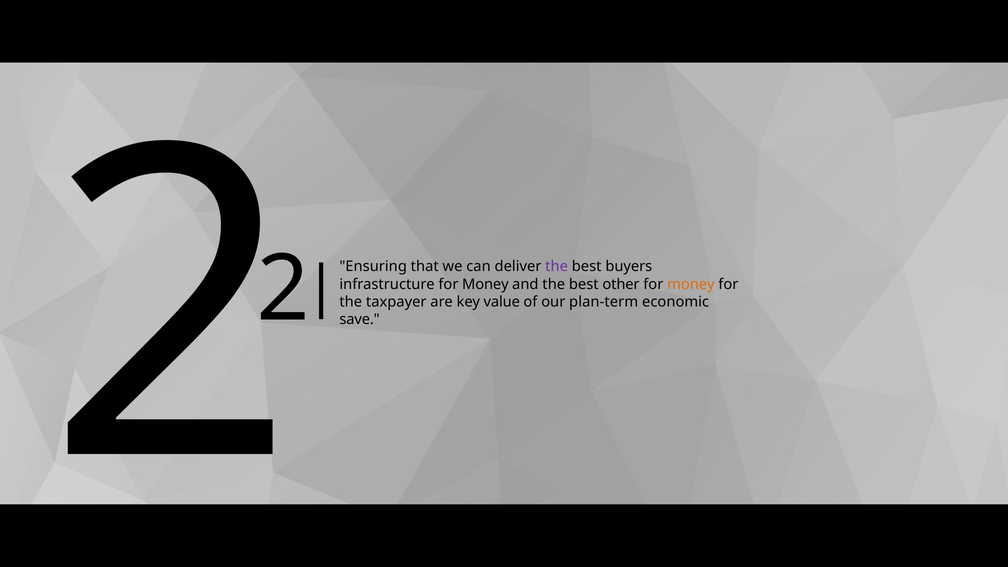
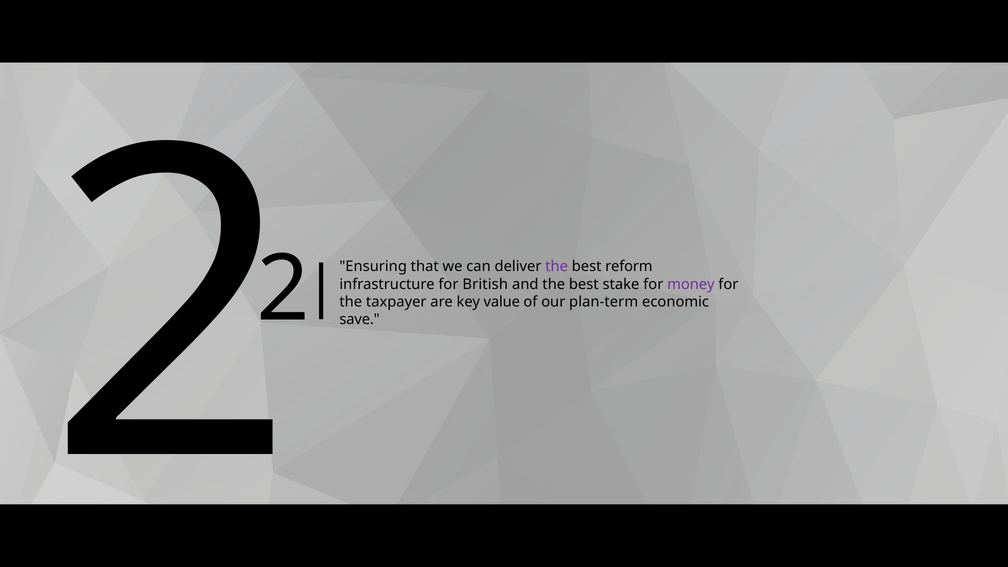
buyers: buyers -> reform (629, 267)
infrastructure for Money: Money -> British (485, 284)
other: other -> stake (621, 284)
money colour: orange -> purple (691, 284)
